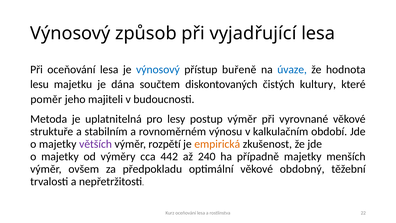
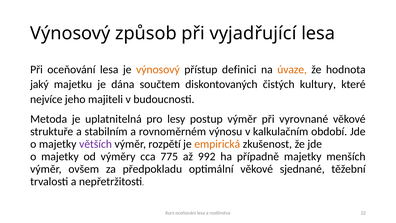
výnosový colour: blue -> orange (158, 69)
buřeně: buřeně -> definici (239, 69)
úvaze colour: blue -> orange (292, 69)
lesu: lesu -> jaký (39, 84)
poměr: poměr -> nejvíce (46, 99)
442: 442 -> 775 (169, 156)
240: 240 -> 992 (207, 156)
obdobný: obdobný -> sjednané (302, 169)
